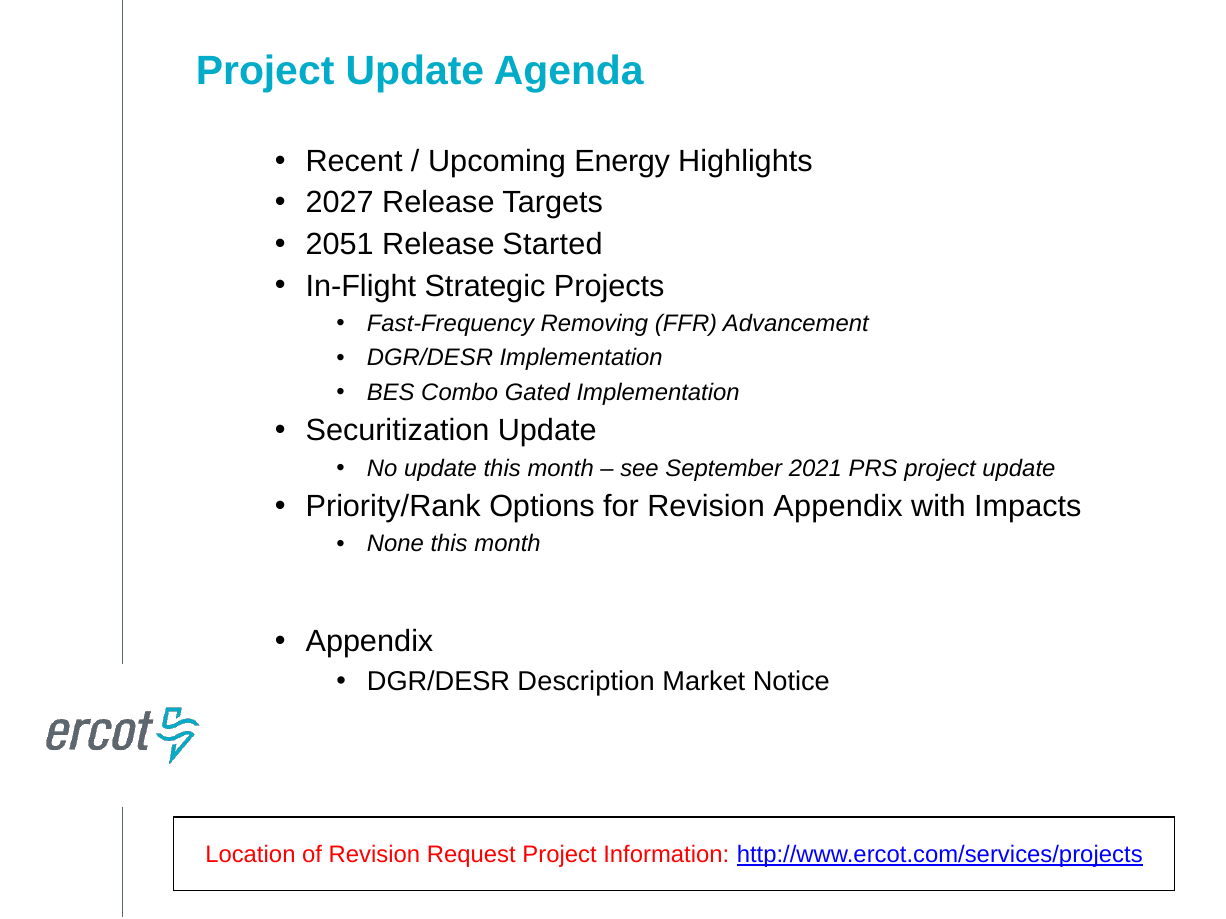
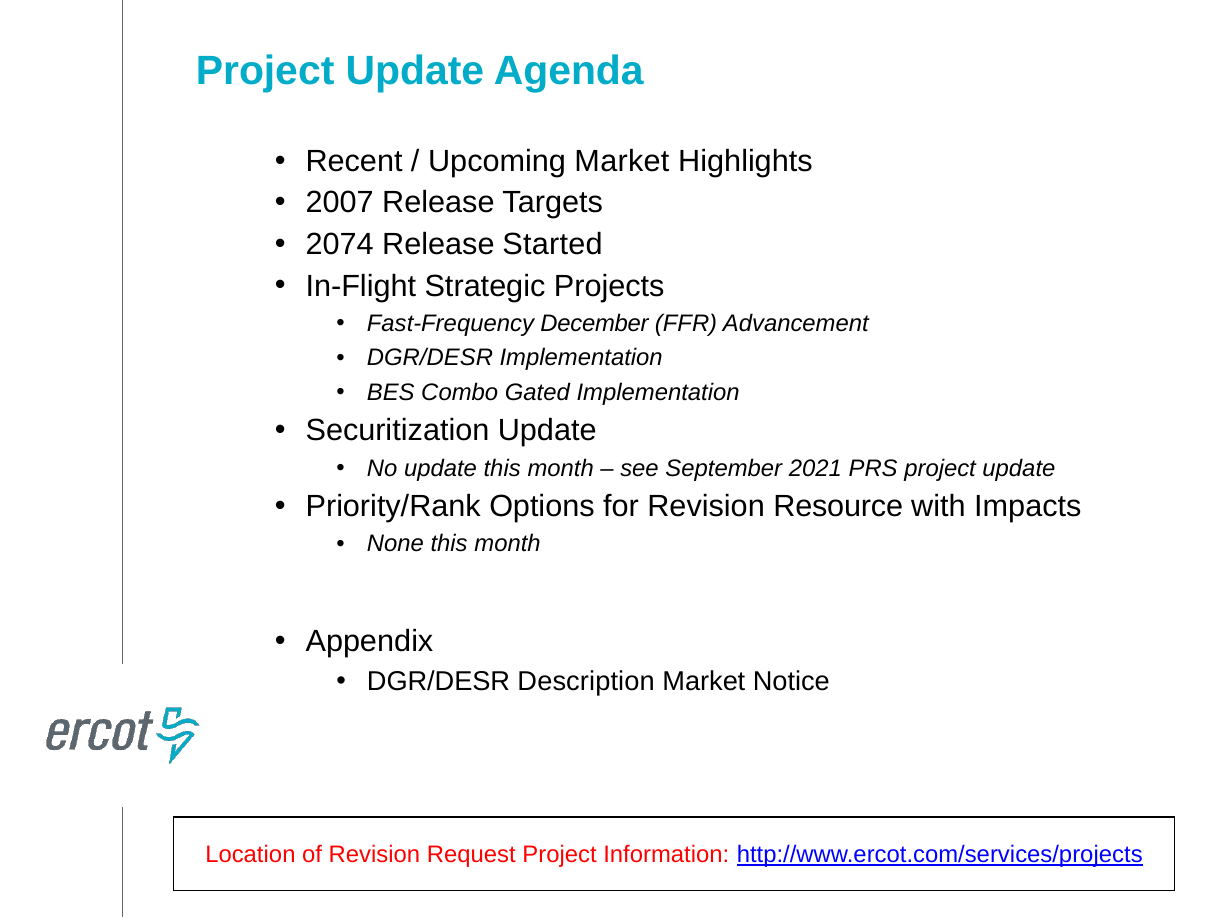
Upcoming Energy: Energy -> Market (622, 161)
2027: 2027 -> 2007 (340, 203)
2051: 2051 -> 2074 (340, 244)
Removing: Removing -> December (594, 324)
Revision Appendix: Appendix -> Resource (838, 506)
